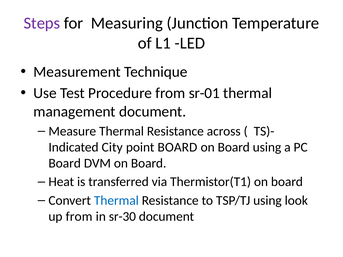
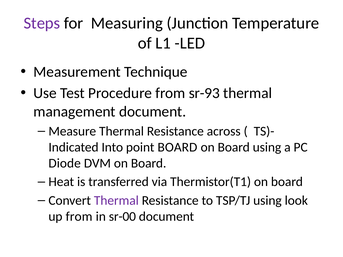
sr-01: sr-01 -> sr-93 (204, 93)
City: City -> Into (112, 147)
Board: Board -> Diode (65, 163)
Thermal colour: blue -> purple (116, 201)
sr-30: sr-30 -> sr-00 (122, 217)
